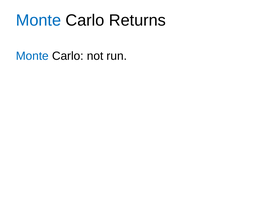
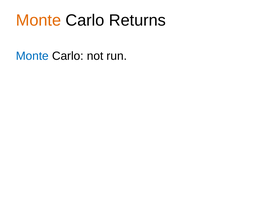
Monte colour: blue -> orange (38, 20)
